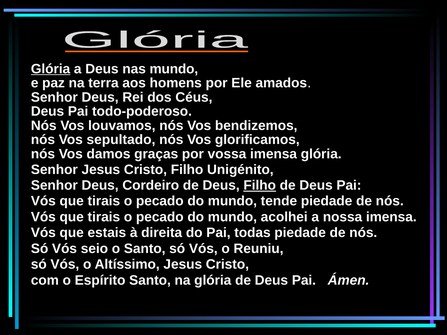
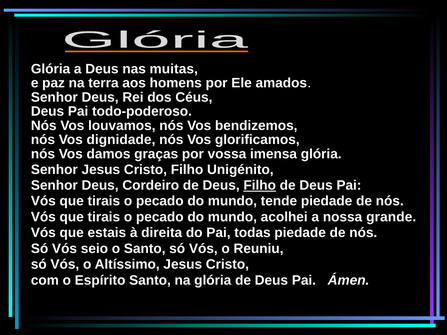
Glória underline: present -> none (51, 69)
nas mundo: mundo -> muitas (174, 69)
sepultado: sepultado -> dignidade (121, 140)
nossa imensa: imensa -> grande (391, 217)
